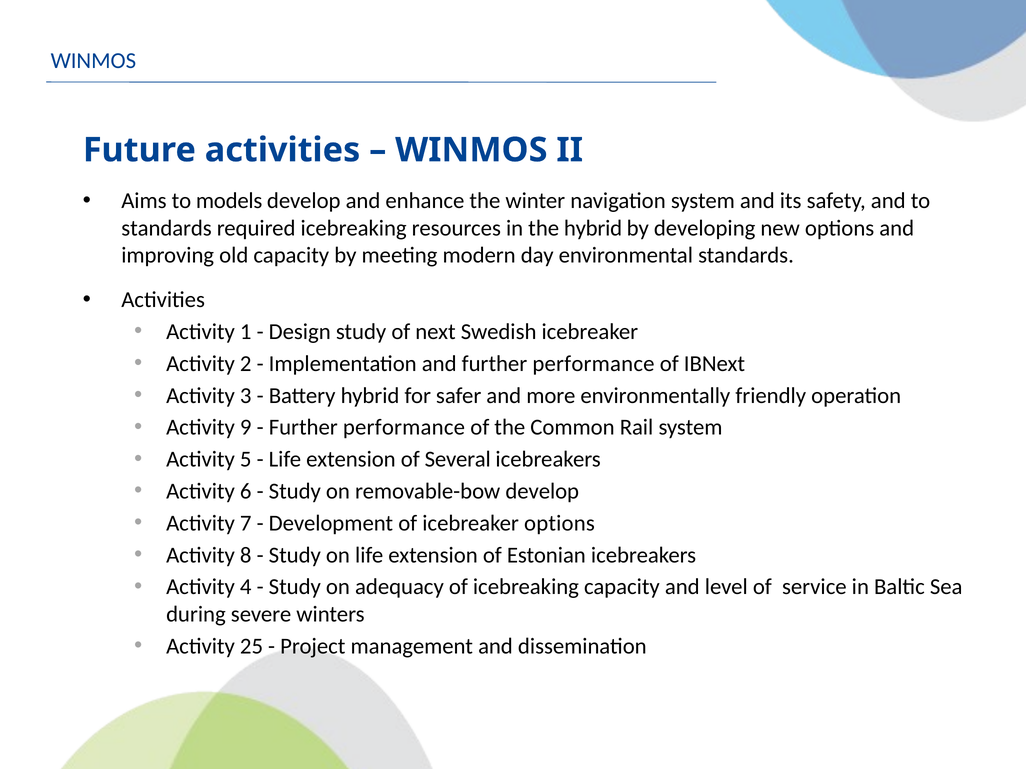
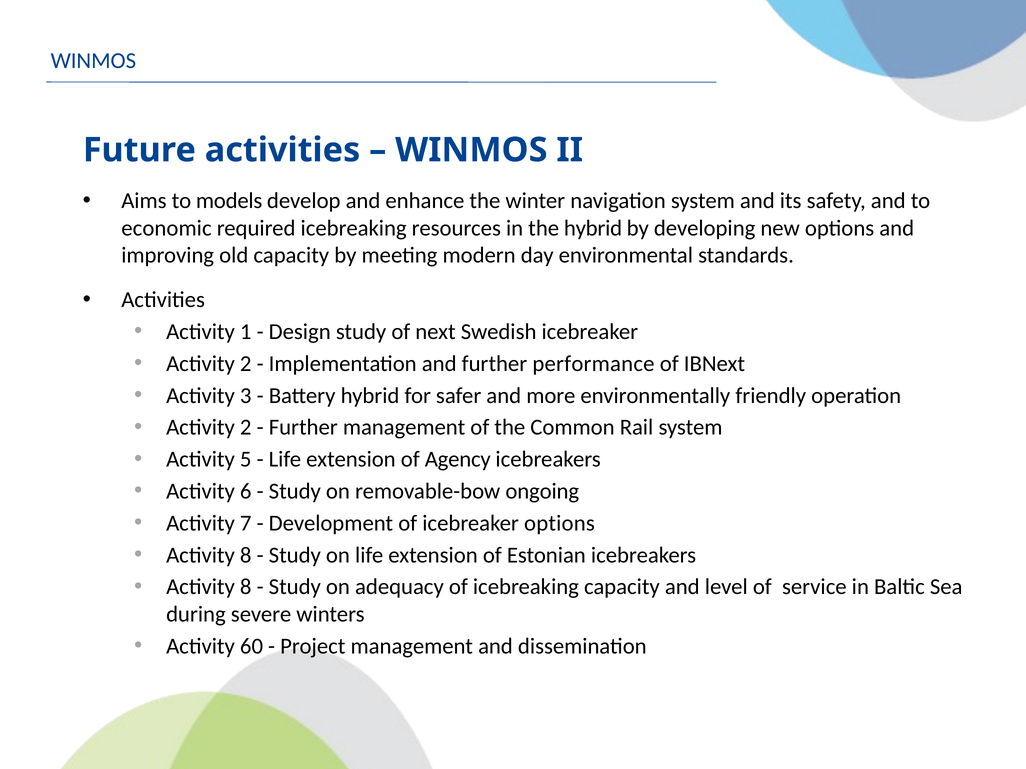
standards: standards -> economic (166, 228)
9: 9 -> 2 (246, 428)
performance: performance -> management (404, 428)
Several: Several -> Agency (458, 460)
removable-bow develop: develop -> ongoing (542, 492)
4: 4 -> 8 (246, 587)
25: 25 -> 60 (252, 647)
